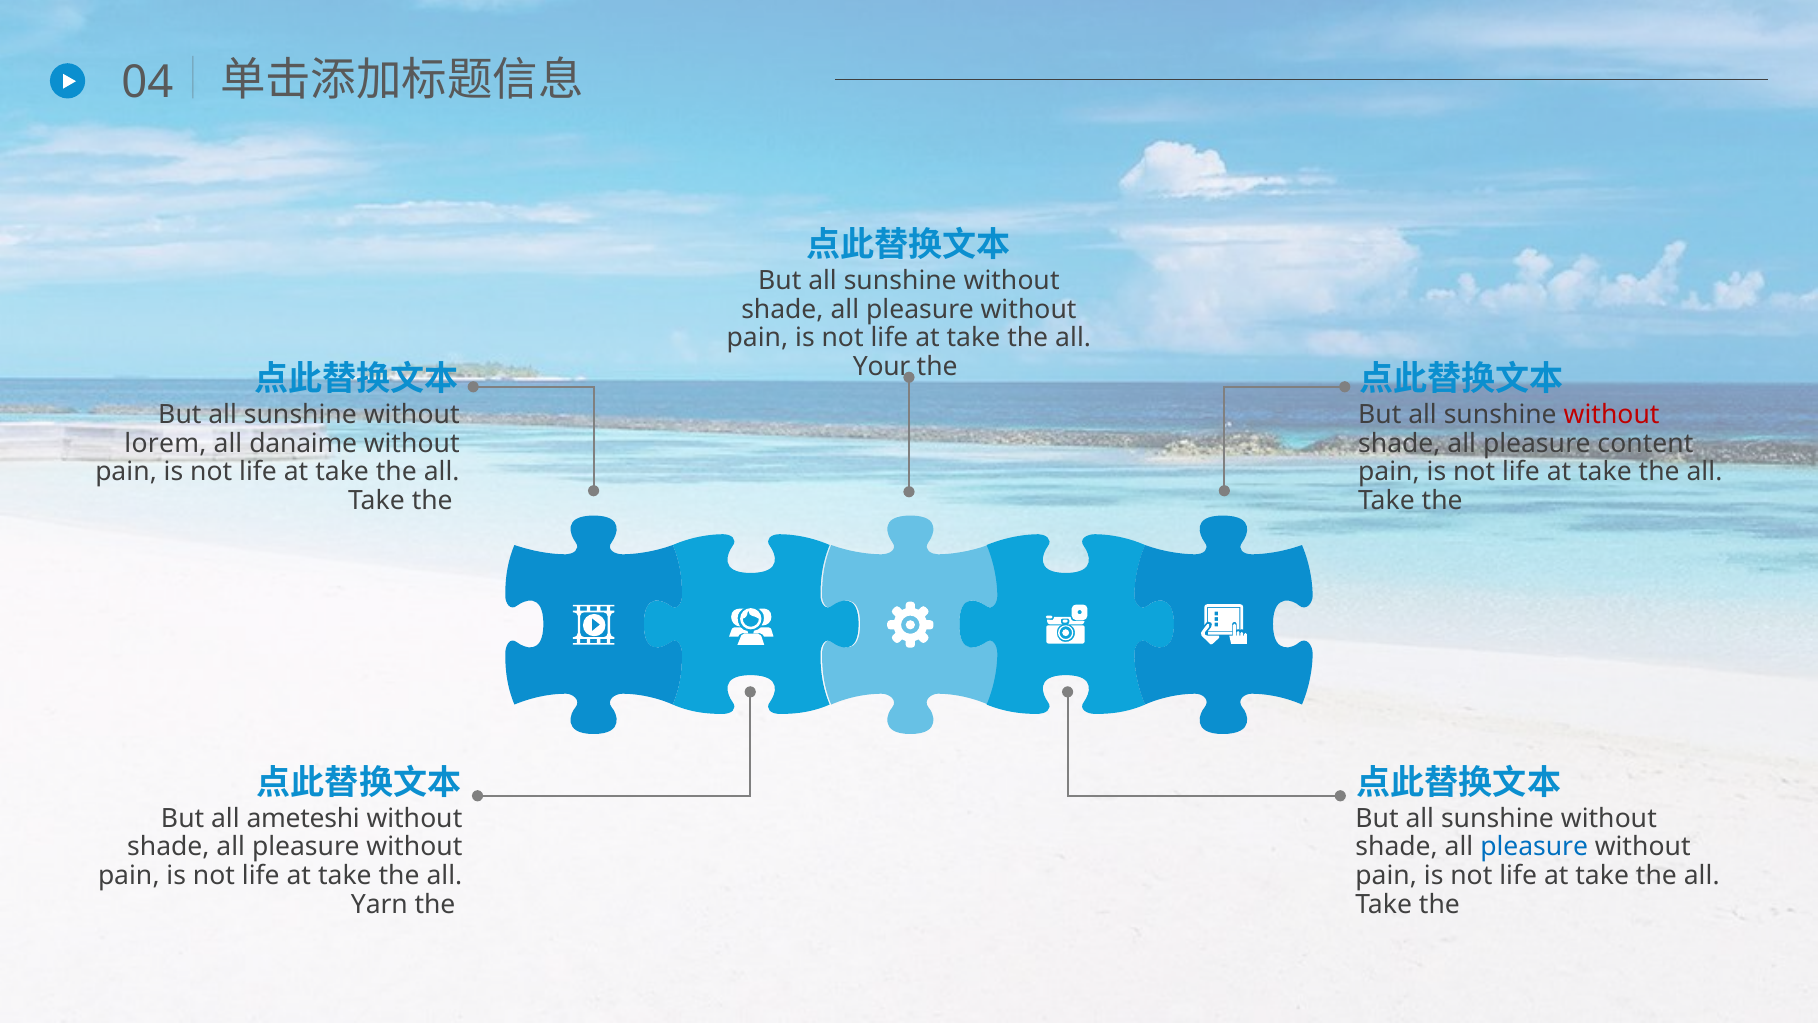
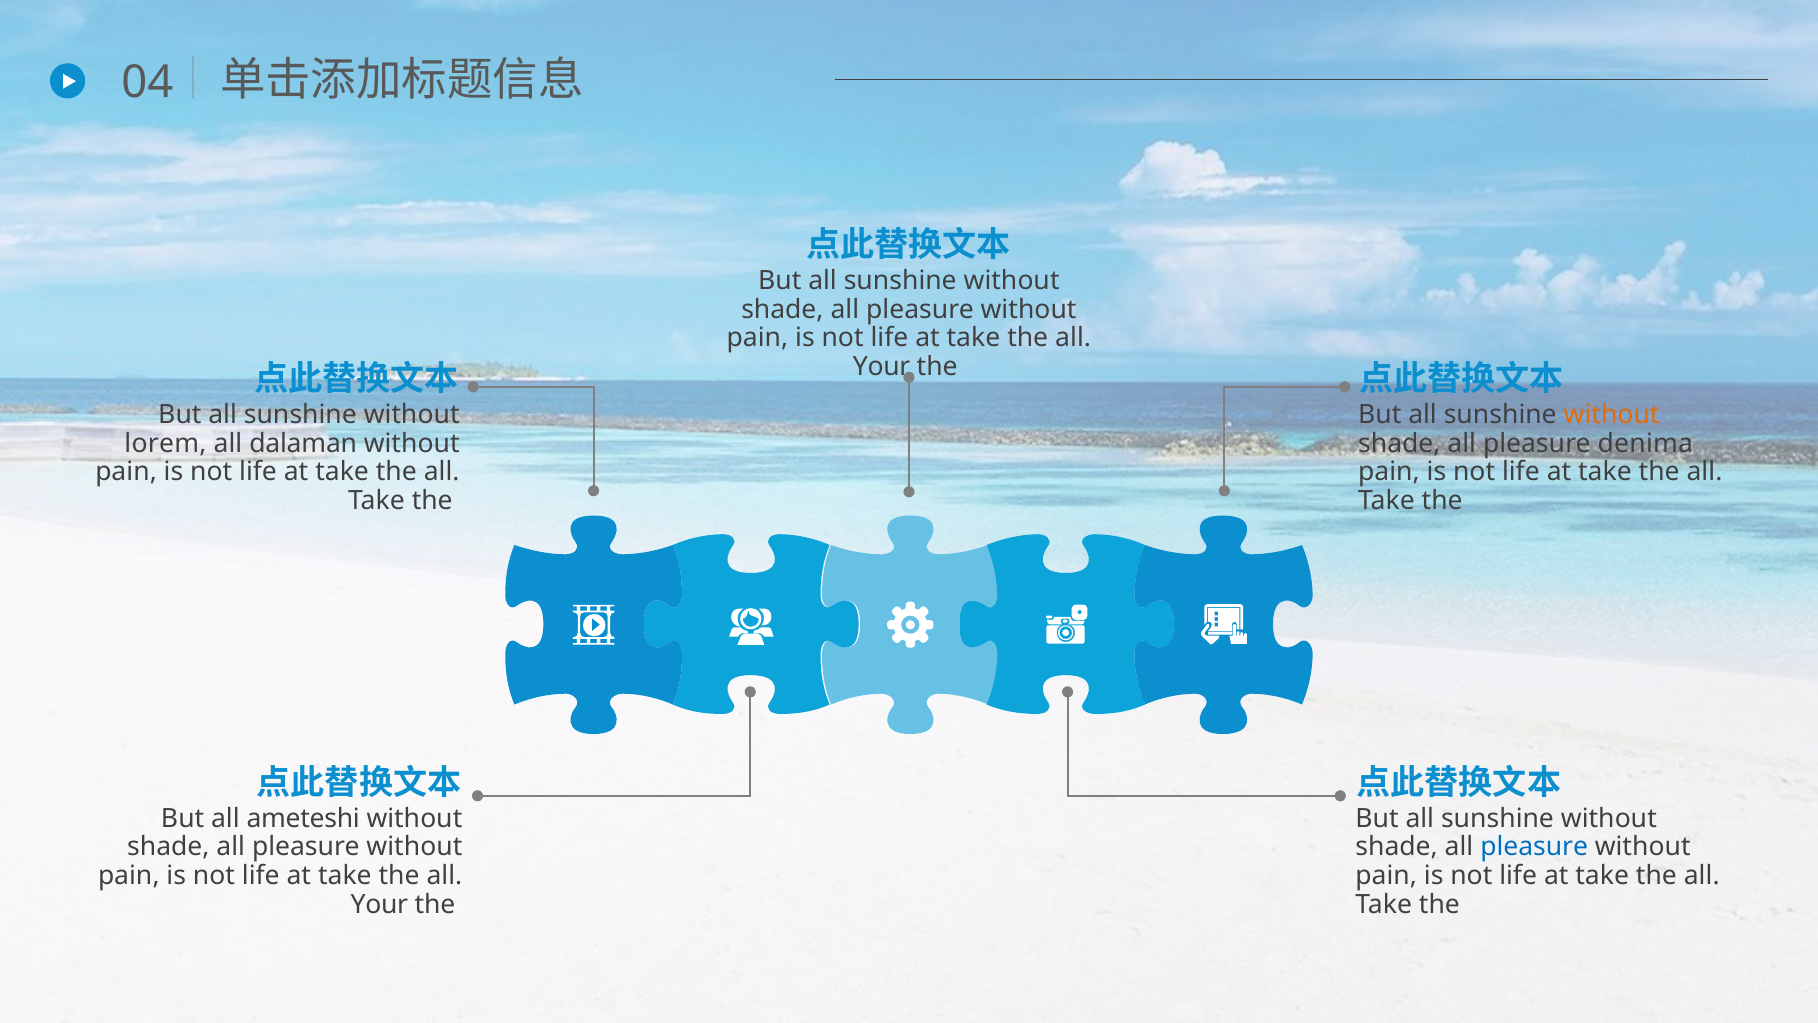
without colour: red -> orange (1612, 415)
danaime: danaime -> dalaman (303, 443)
content: content -> denima (1645, 443)
Yarn: Yarn -> Your (379, 904)
